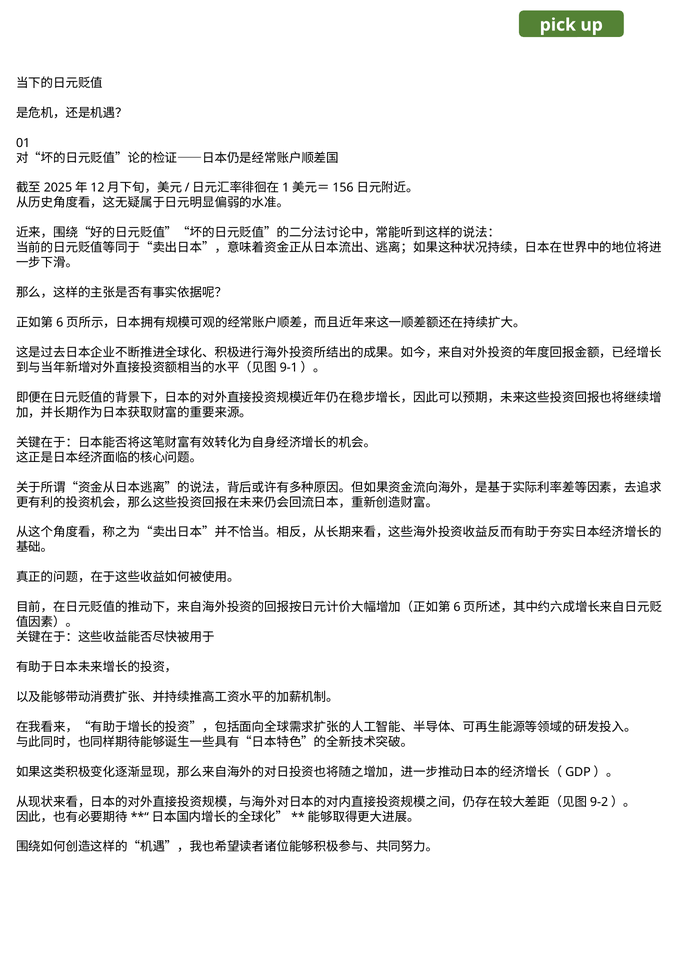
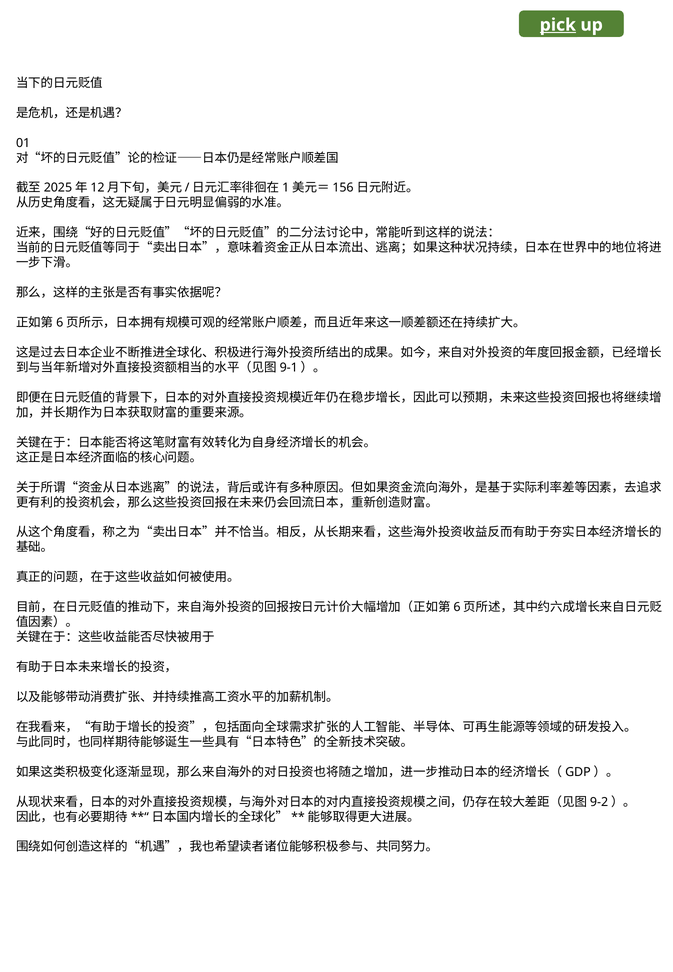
pick underline: none -> present (558, 25)
